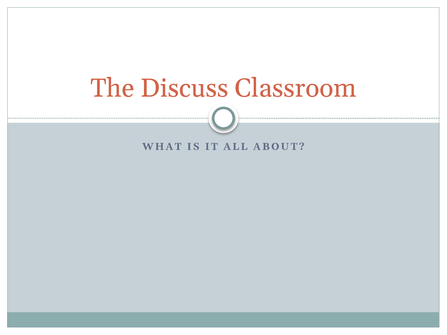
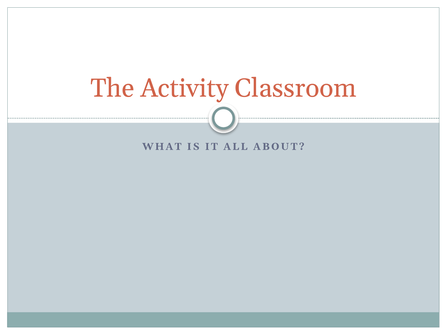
Discuss: Discuss -> Activity (185, 88)
